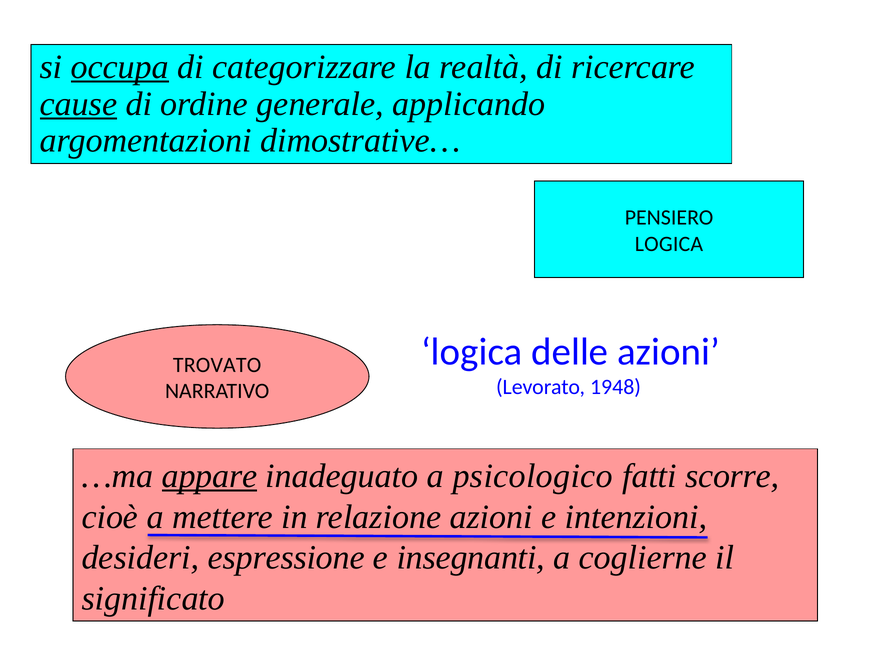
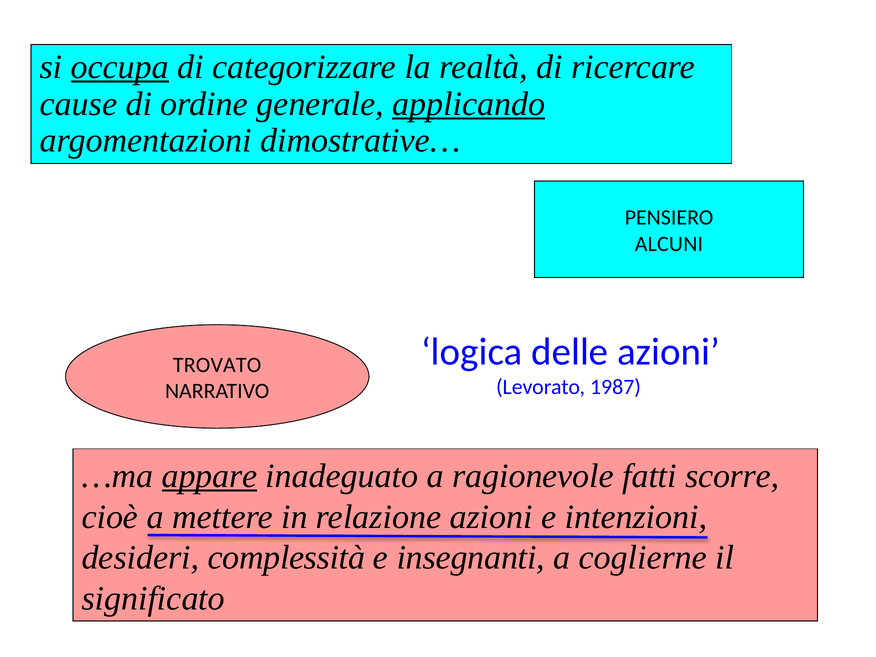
cause underline: present -> none (78, 104)
applicando underline: none -> present (469, 104)
LOGICA: LOGICA -> ALCUNI (669, 244)
1948: 1948 -> 1987 (616, 387)
psicologico: psicologico -> ragionevole (533, 476)
espressione: espressione -> complessità (286, 558)
